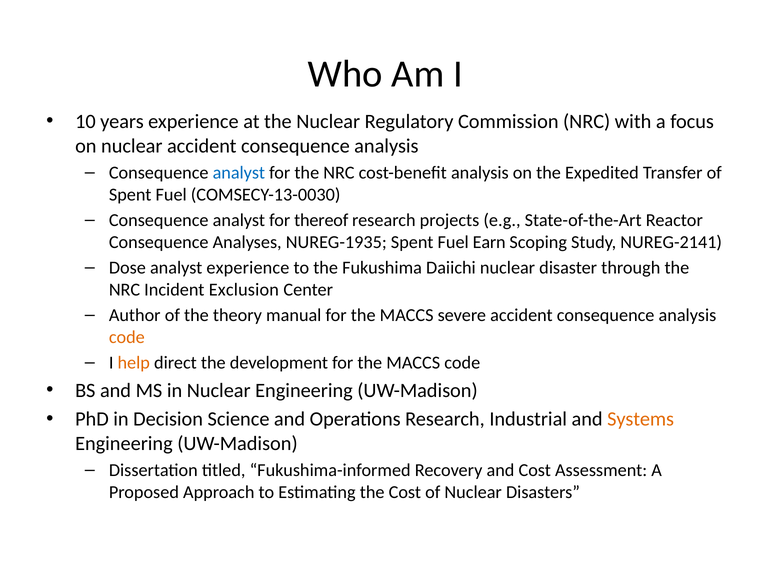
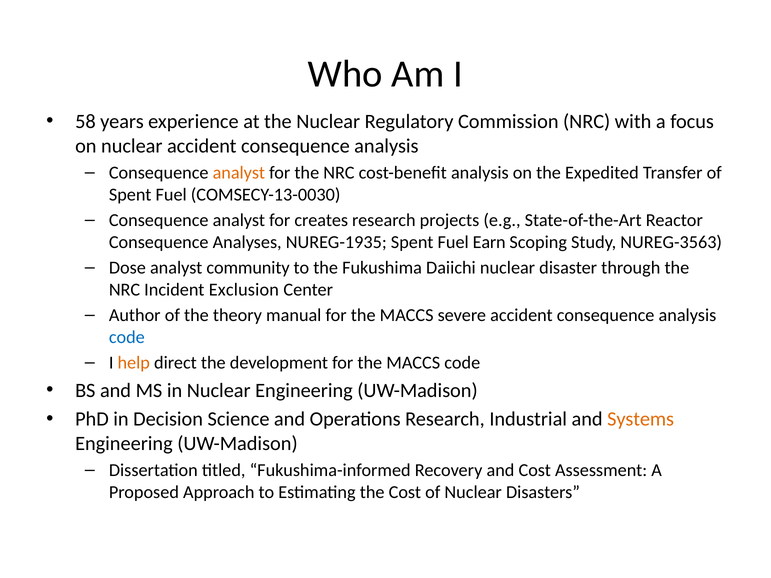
10: 10 -> 58 (85, 122)
analyst colour: blue -> orange (239, 173)
thereof: thereof -> creates (321, 220)
NUREG-2141: NUREG-2141 -> NUREG-3563 (671, 242)
analyst experience: experience -> community (248, 268)
code colour: orange -> blue (127, 337)
